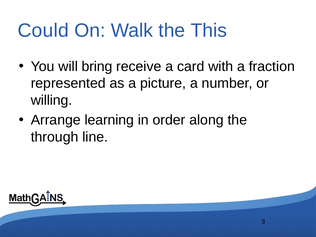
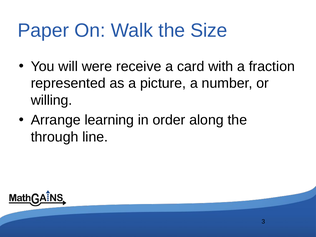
Could: Could -> Paper (43, 31)
This: This -> Size (209, 31)
bring: bring -> were (97, 66)
